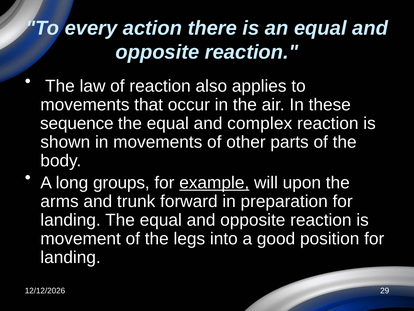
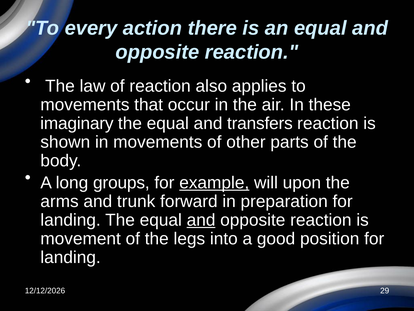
sequence: sequence -> imaginary (77, 123)
complex: complex -> transfers (260, 123)
and underline: none -> present (201, 220)
